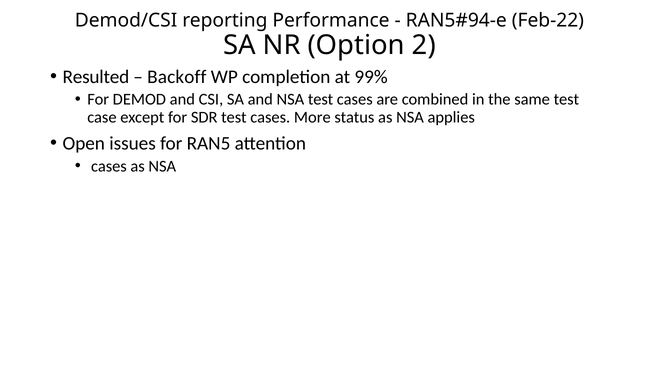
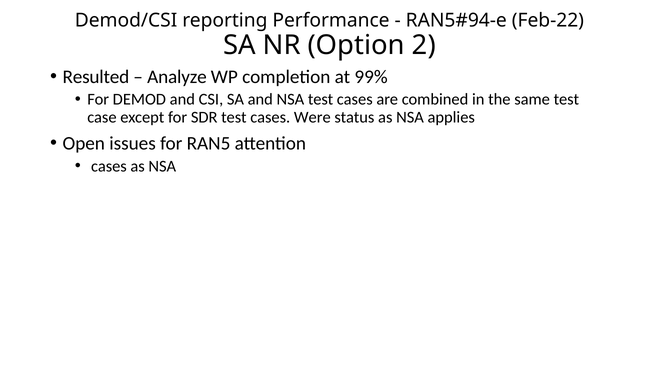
Backoff: Backoff -> Analyze (177, 77)
More: More -> Were (312, 118)
